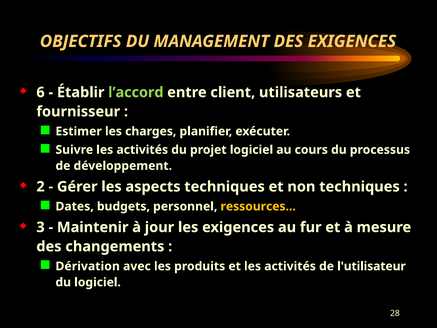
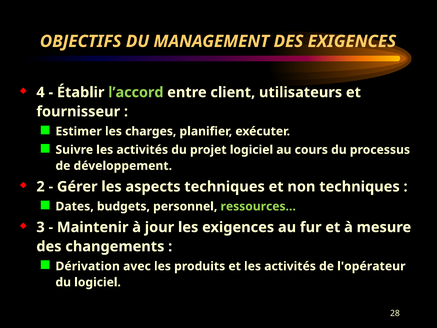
6: 6 -> 4 (41, 92)
ressources… colour: yellow -> light green (258, 206)
l'utilisateur: l'utilisateur -> l'opérateur (371, 266)
